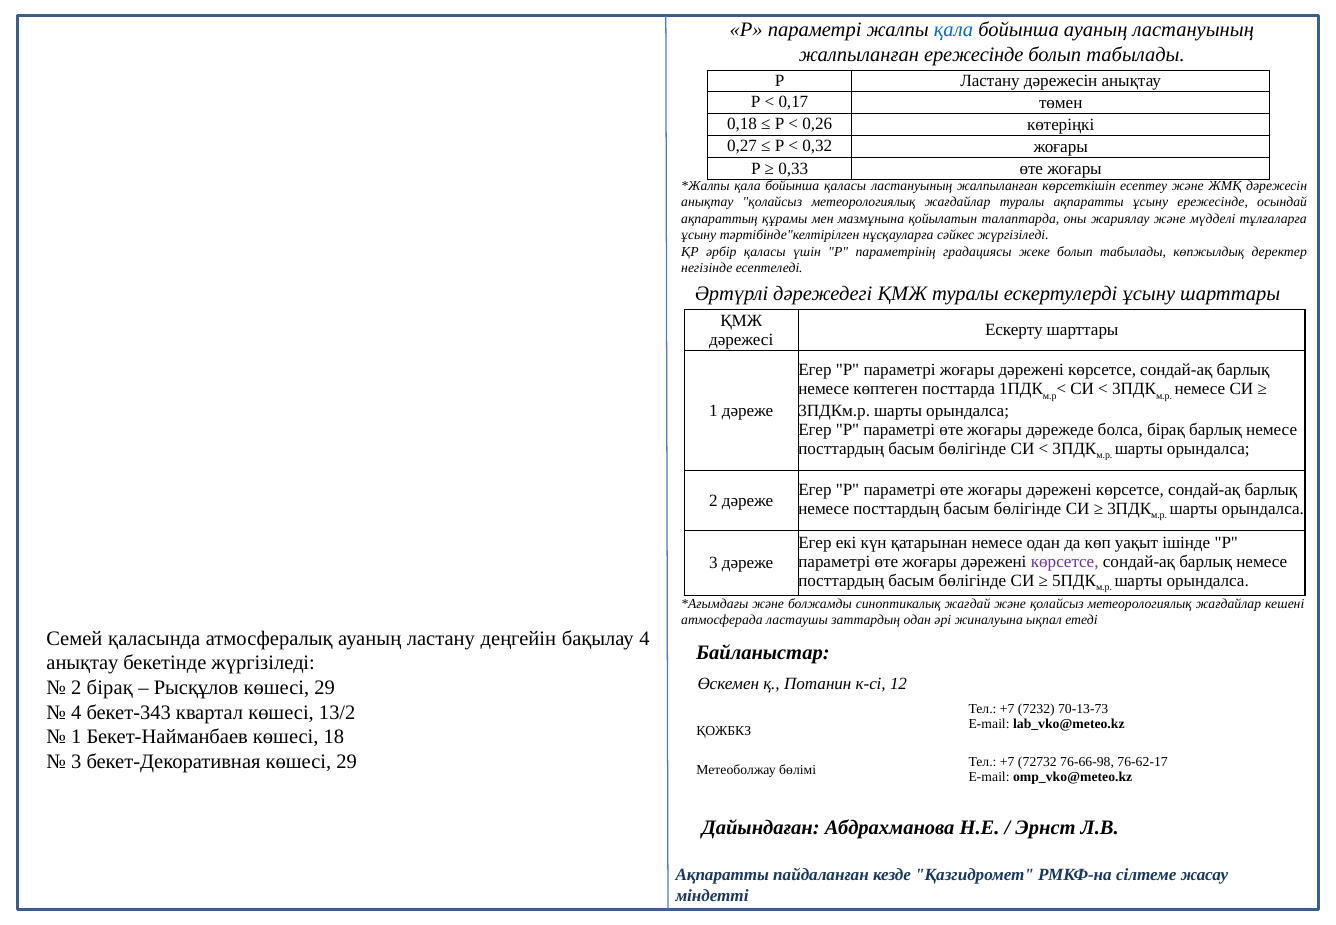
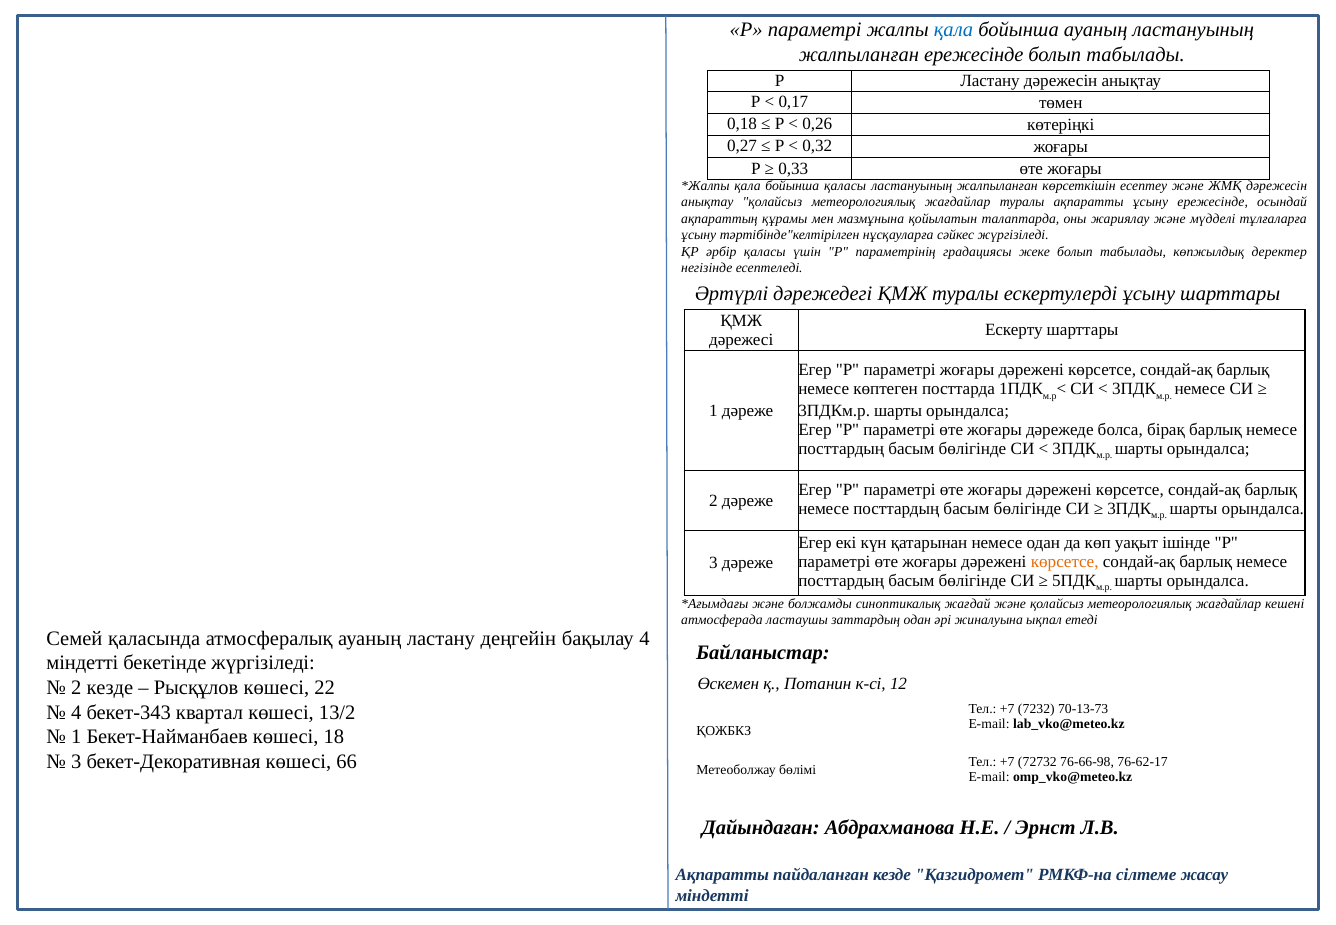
көрсетсе colour: purple -> orange (1065, 561)
анықтау: анықтау -> міндетті (82, 663)
2 бірақ: бірақ -> кезде (110, 688)
Рысқұлов көшесі 29: 29 -> 22 (325, 688)
бекет-Декоративная көшесі 29: 29 -> 66 (347, 762)
